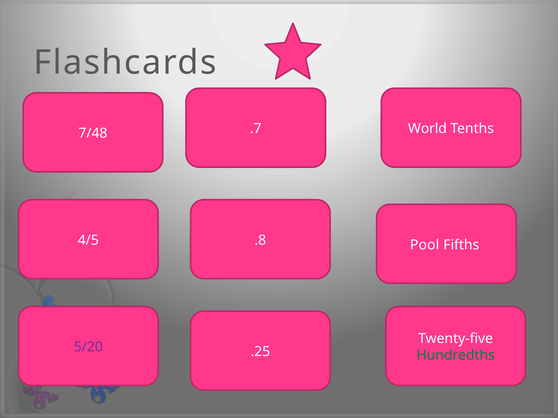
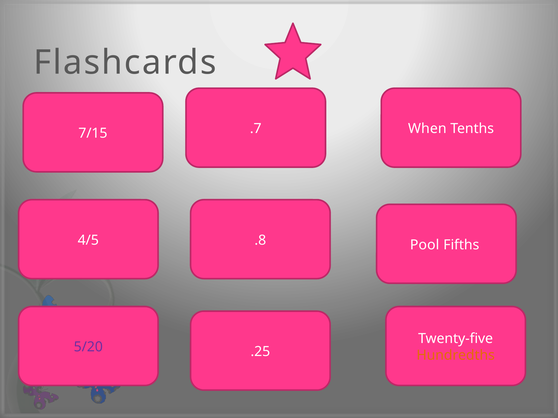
World: World -> When (427, 129)
7/48: 7/48 -> 7/15 (93, 133)
Hundredths colour: green -> orange (456, 356)
